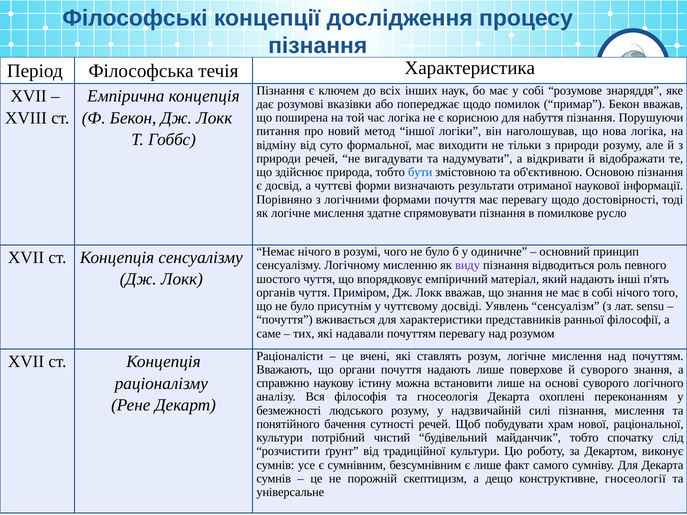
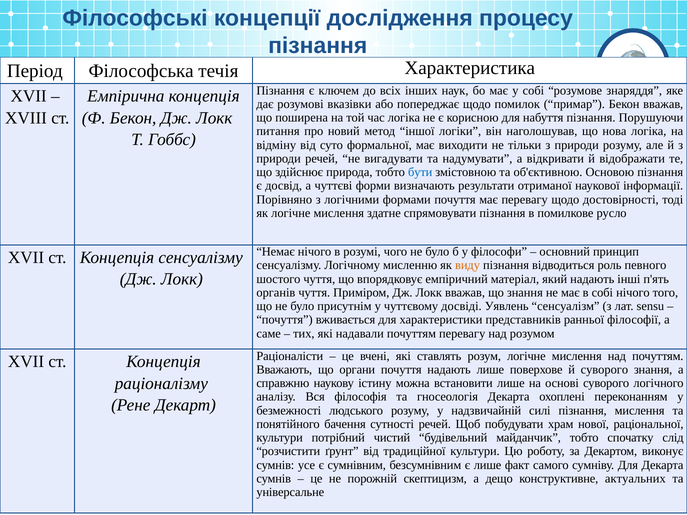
одиничне: одиничне -> філософи (499, 252)
виду colour: purple -> orange (468, 265)
гносеології: гносеології -> актуальних (635, 479)
